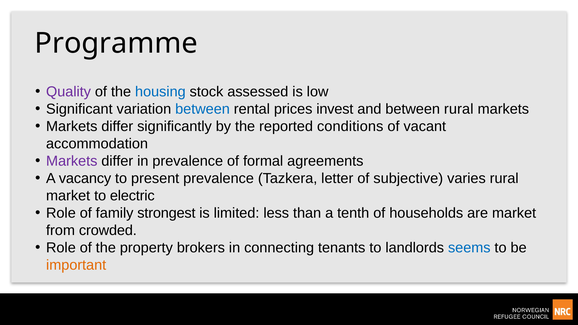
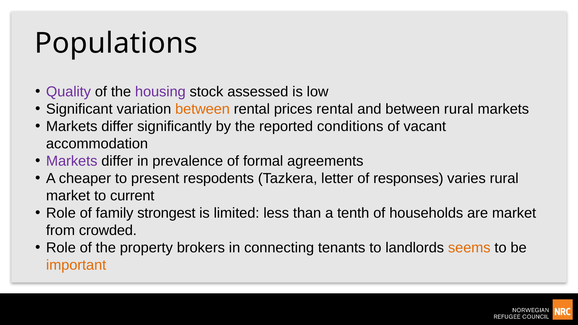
Programme: Programme -> Populations (116, 43)
housing colour: blue -> purple (160, 92)
between colour: blue -> orange (203, 109)
prices invest: invest -> rental (335, 109)
vacancy: vacancy -> cheaper (85, 179)
present prevalence: prevalence -> respodents (219, 179)
subjective: subjective -> responses (408, 179)
electric: electric -> current (132, 196)
seems colour: blue -> orange (469, 248)
